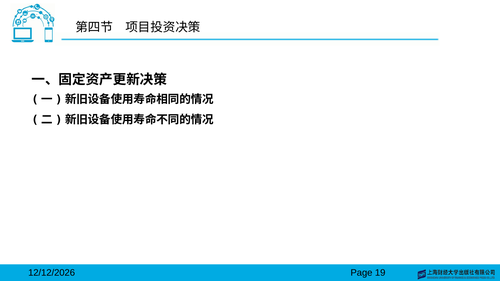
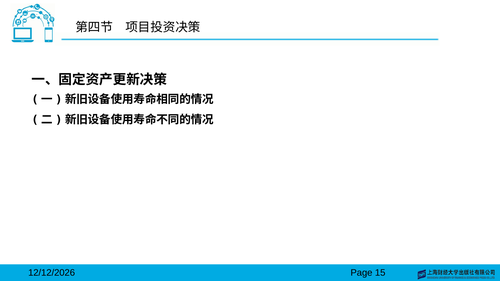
19: 19 -> 15 (380, 273)
